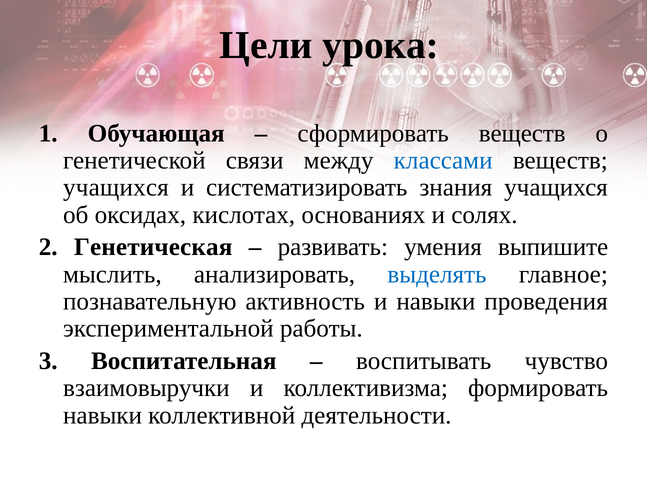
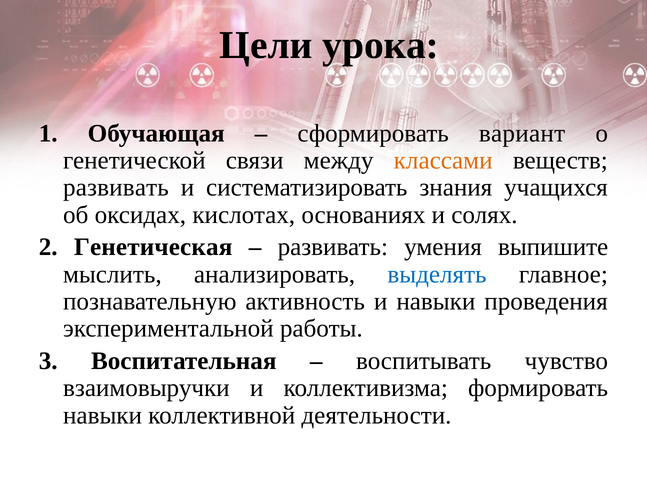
сформировать веществ: веществ -> вариант (522, 133)
классами colour: blue -> orange (443, 161)
учащихся: учащихся -> развивать (116, 188)
